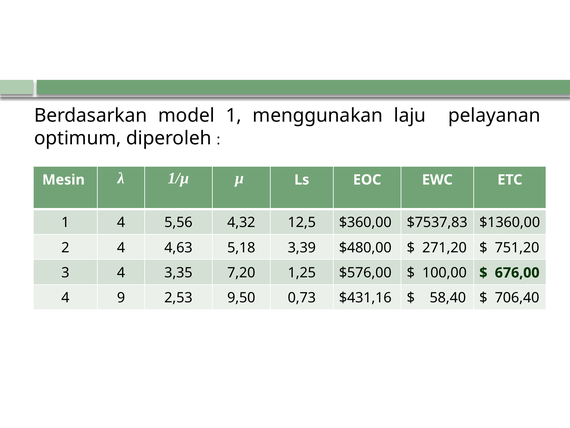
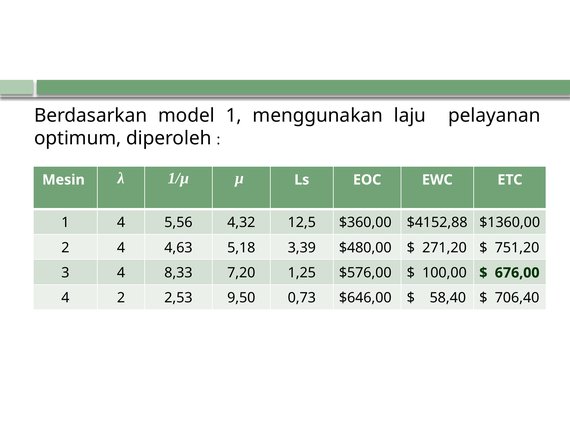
$7537,83: $7537,83 -> $4152,88 (437, 222)
3,35: 3,35 -> 8,33 (178, 272)
4 9: 9 -> 2 (121, 298)
$431,16: $431,16 -> $646,00 (365, 298)
